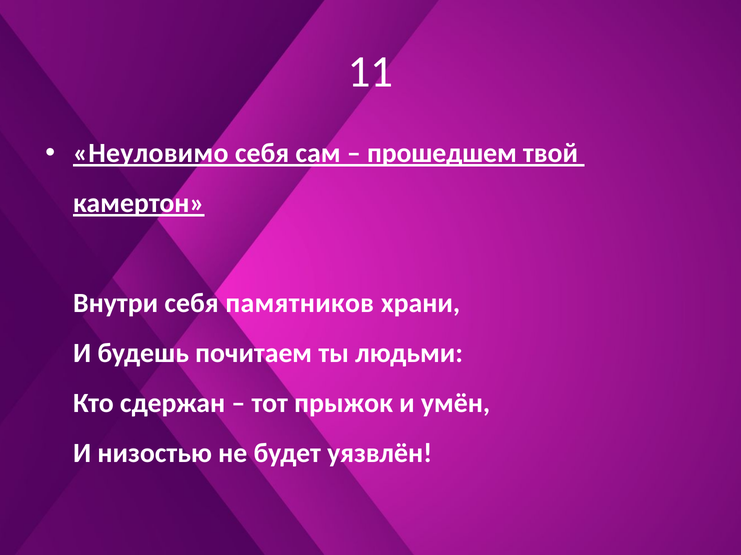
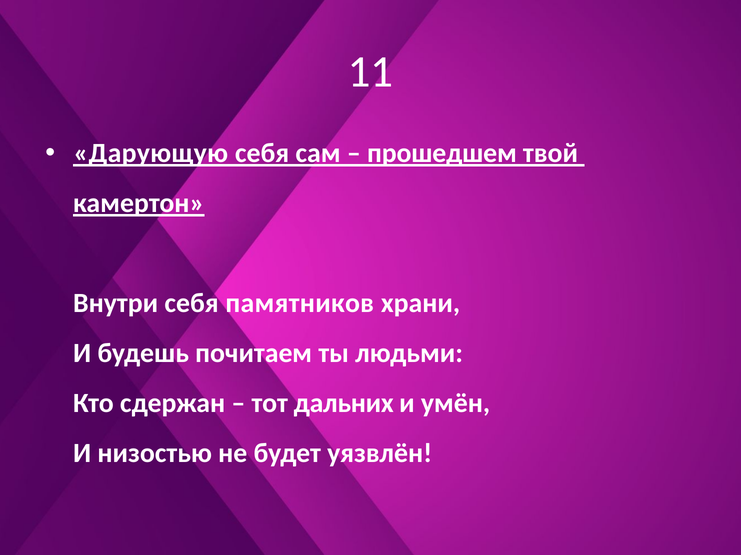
Неуловимо: Неуловимо -> Дарующую (151, 153)
прыжок: прыжок -> дальних (344, 404)
